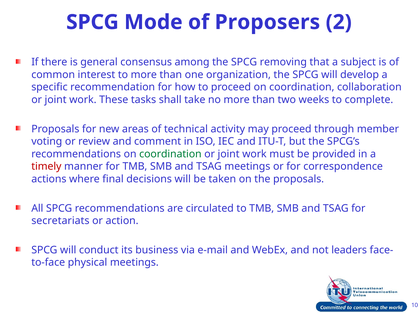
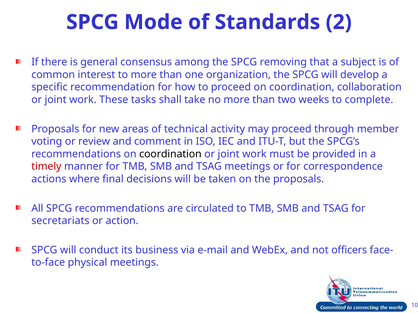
Proposers: Proposers -> Standards (267, 22)
coordination colour: green -> black (170, 154)
leaders: leaders -> officers (349, 250)
